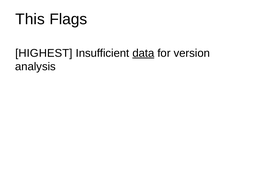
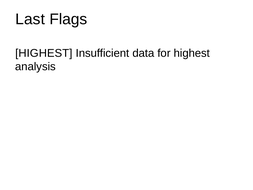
This: This -> Last (30, 19)
data underline: present -> none (143, 53)
for version: version -> highest (192, 53)
